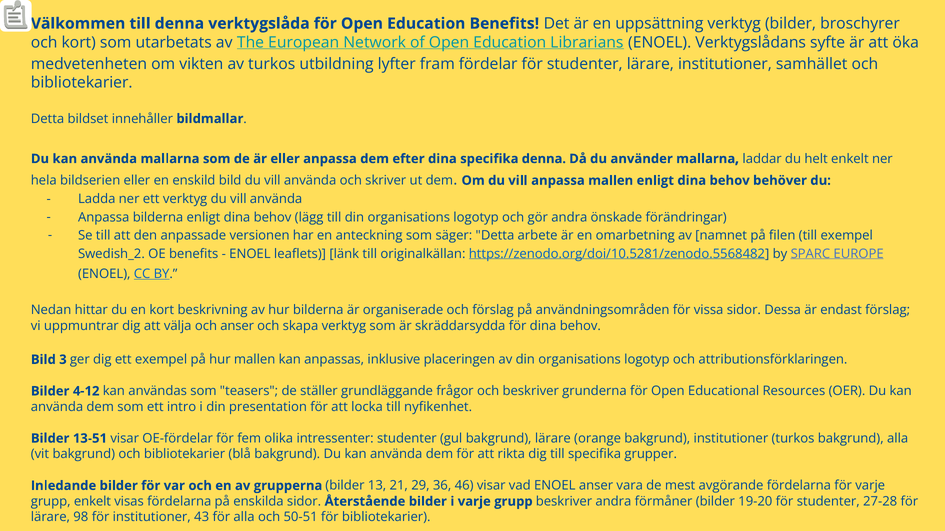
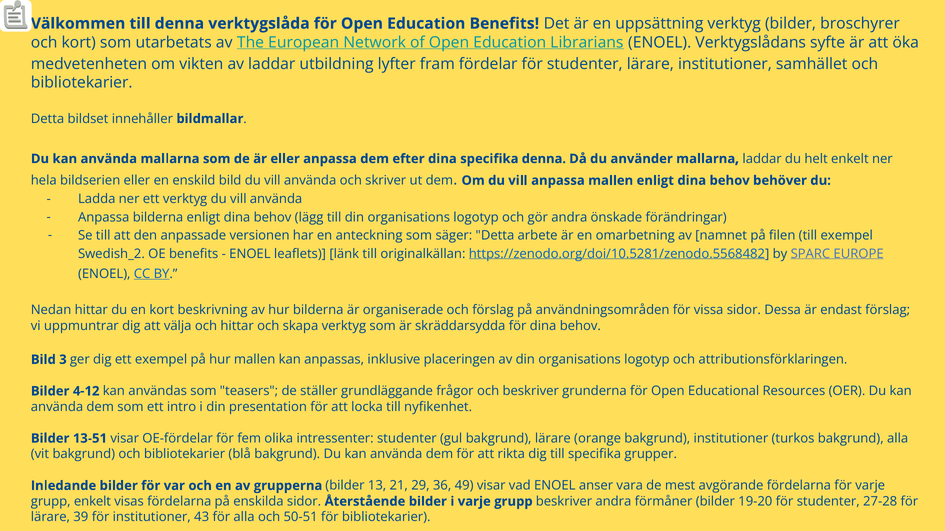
av turkos: turkos -> laddar (272, 64)
och anser: anser -> hittar (237, 326)
46: 46 -> 49 (464, 486)
98: 98 -> 39 (81, 518)
